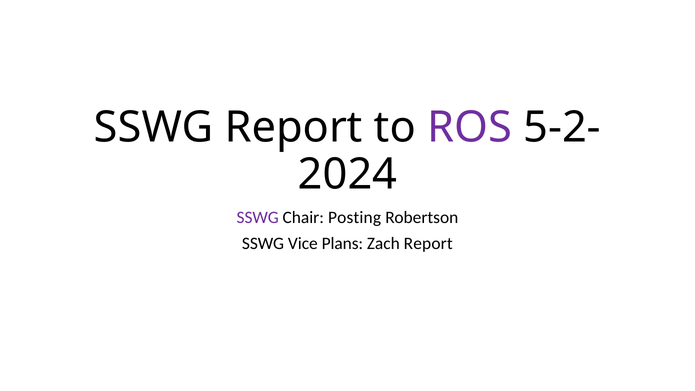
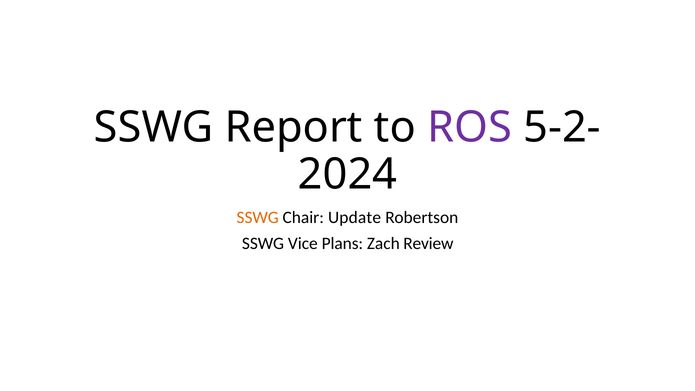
SSWG colour: purple -> orange (258, 217)
Posting: Posting -> Update (355, 217)
Zach Report: Report -> Review (428, 243)
